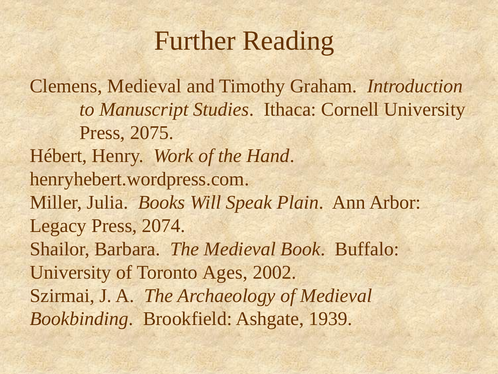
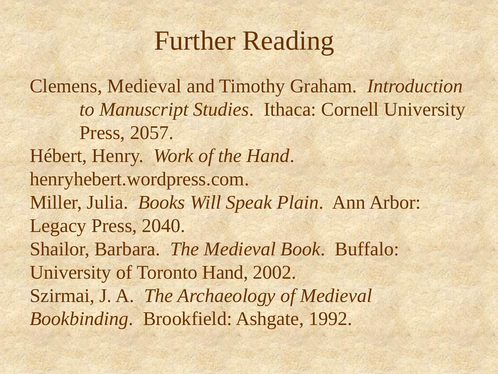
2075: 2075 -> 2057 (152, 132)
2074: 2074 -> 2040 (164, 225)
Toronto Ages: Ages -> Hand (225, 272)
1939: 1939 -> 1992 (331, 318)
